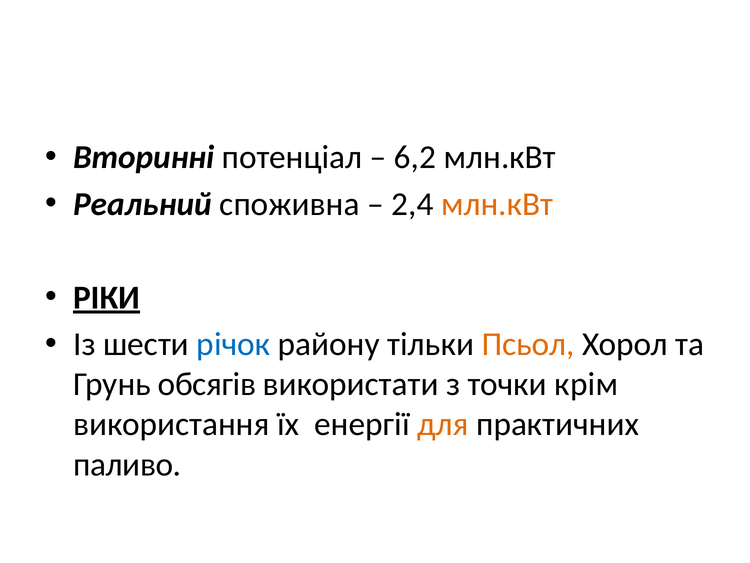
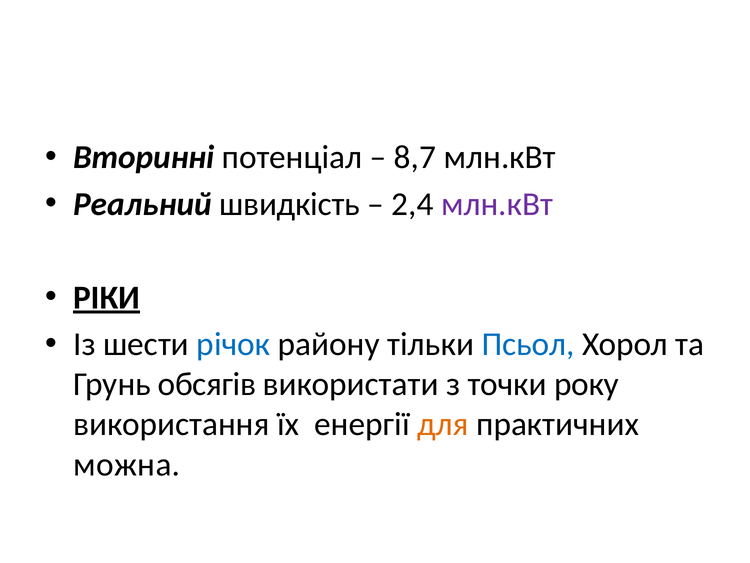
6,2: 6,2 -> 8,7 (415, 157)
споживна: споживна -> швидкість (290, 204)
млн.кВт colour: orange -> purple (497, 204)
Псьол colour: orange -> blue (528, 344)
крім: крім -> року (587, 384)
паливо: паливо -> можна (127, 464)
